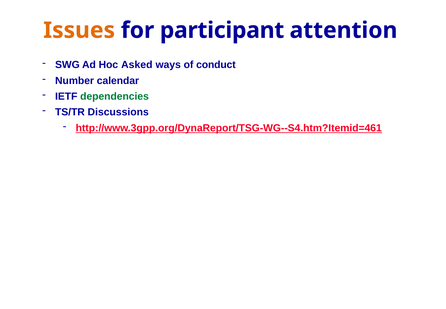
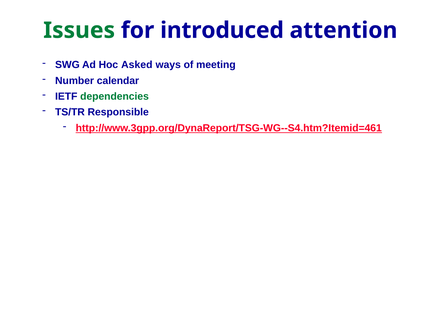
Issues colour: orange -> green (79, 30)
participant: participant -> introduced (222, 30)
conduct: conduct -> meeting (216, 65)
Discussions: Discussions -> Responsible (118, 112)
